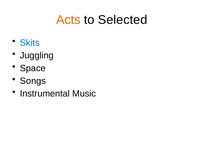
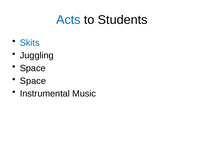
Acts colour: orange -> blue (68, 20)
Selected: Selected -> Students (123, 20)
Songs: Songs -> Space (33, 81)
